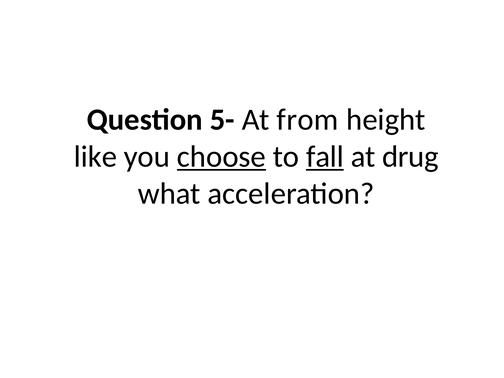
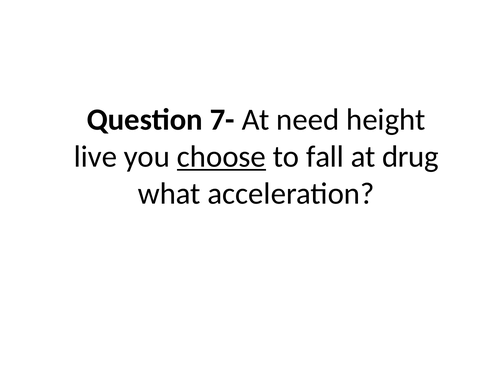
5-: 5- -> 7- (222, 120)
from: from -> need (308, 120)
like: like -> live (95, 157)
fall underline: present -> none (325, 157)
